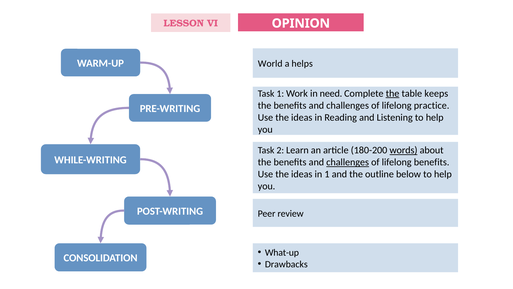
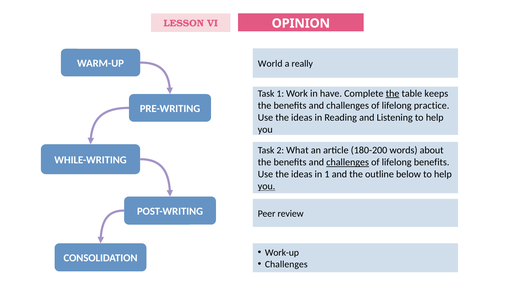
helps: helps -> really (302, 64)
need: need -> have (331, 93)
Learn: Learn -> What (297, 150)
words underline: present -> none (403, 150)
you underline: none -> present (267, 186)
What-up: What-up -> Work-up (282, 252)
Drawbacks: Drawbacks -> Challenges (286, 264)
